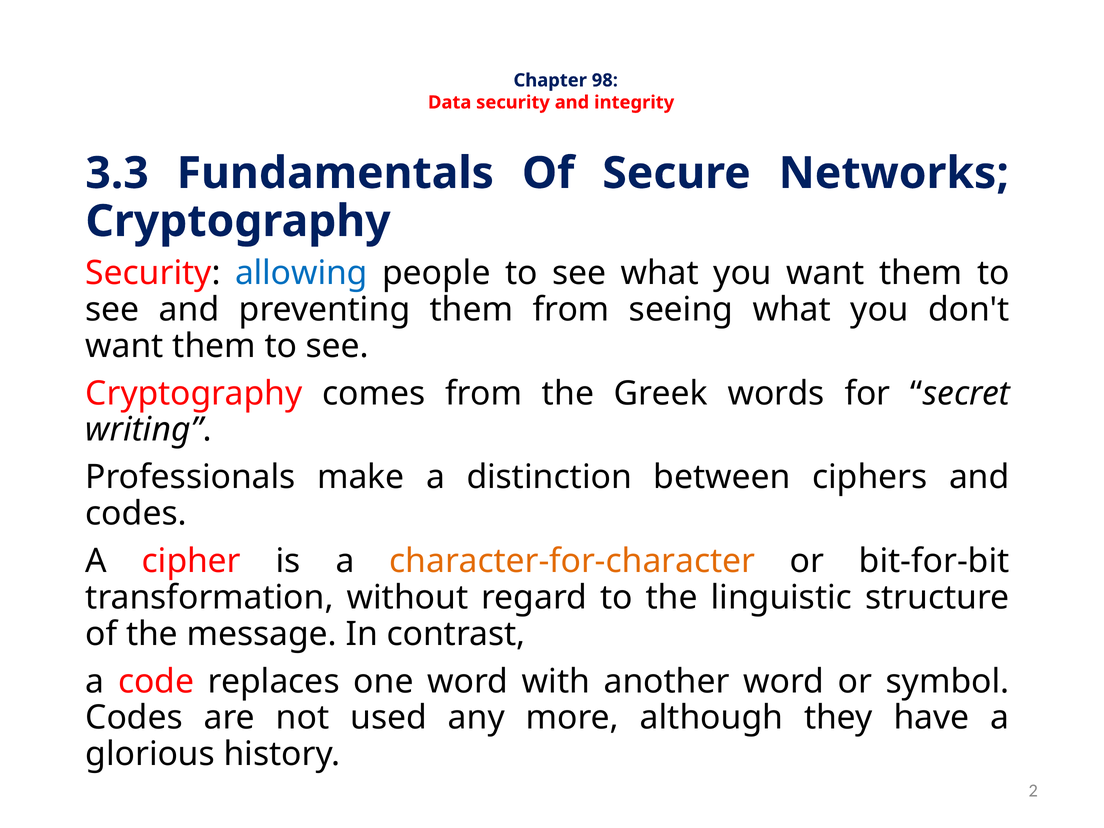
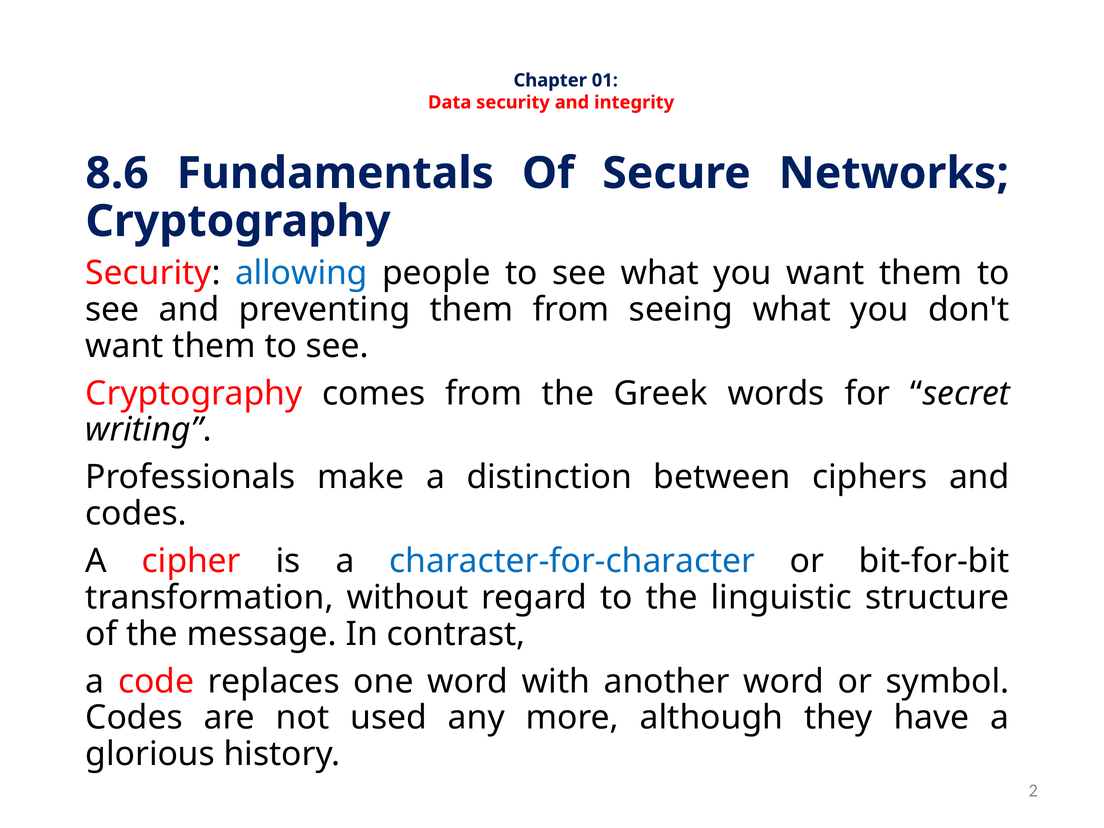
98: 98 -> 01 (605, 80)
3.3: 3.3 -> 8.6 (117, 173)
character-for-character colour: orange -> blue (572, 561)
